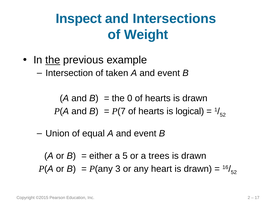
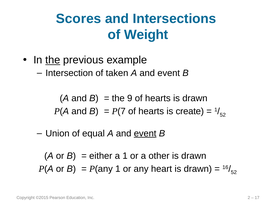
Inspect: Inspect -> Scores (79, 19)
0: 0 -> 9 (130, 98)
logical: logical -> create (190, 111)
event underline: none -> present (145, 133)
a 5: 5 -> 1 (125, 156)
trees: trees -> other (159, 156)
P(any 3: 3 -> 1 (118, 169)
